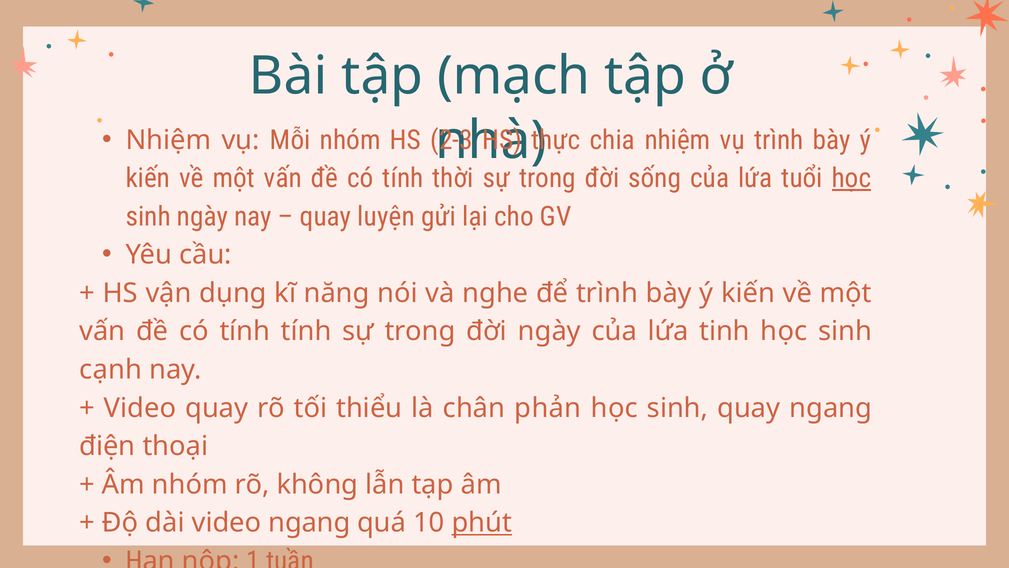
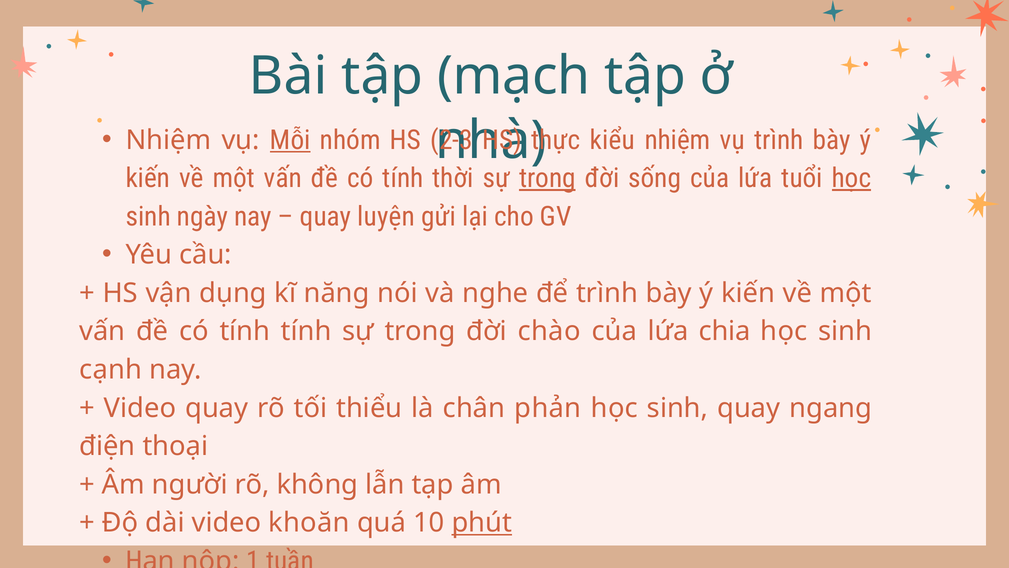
Mỗi underline: none -> present (290, 140)
chia: chia -> kiểu (612, 140)
trong underline: none -> present (547, 178)
đời ngày: ngày -> chào (549, 331)
tinh: tinh -> chia (725, 331)
Âm nhóm: nhóm -> người (190, 484)
video ngang: ngang -> khoăn (309, 522)
